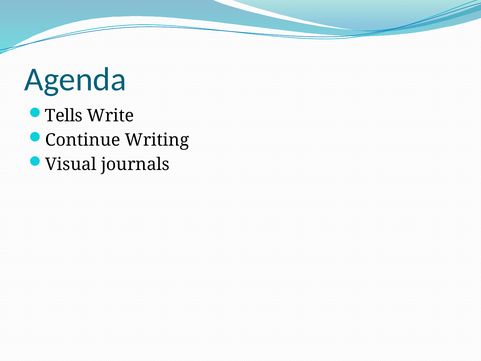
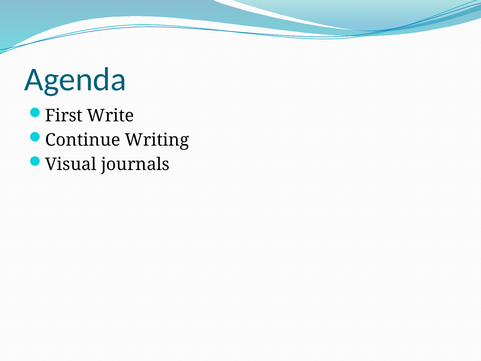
Tells: Tells -> First (64, 116)
